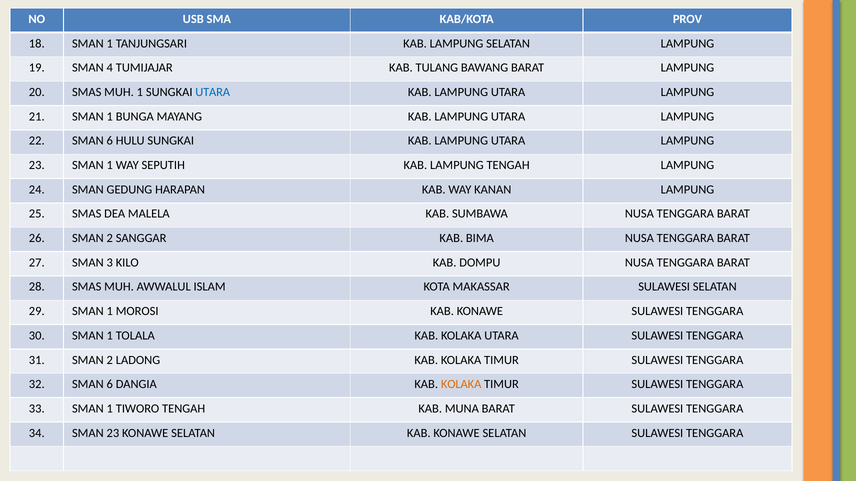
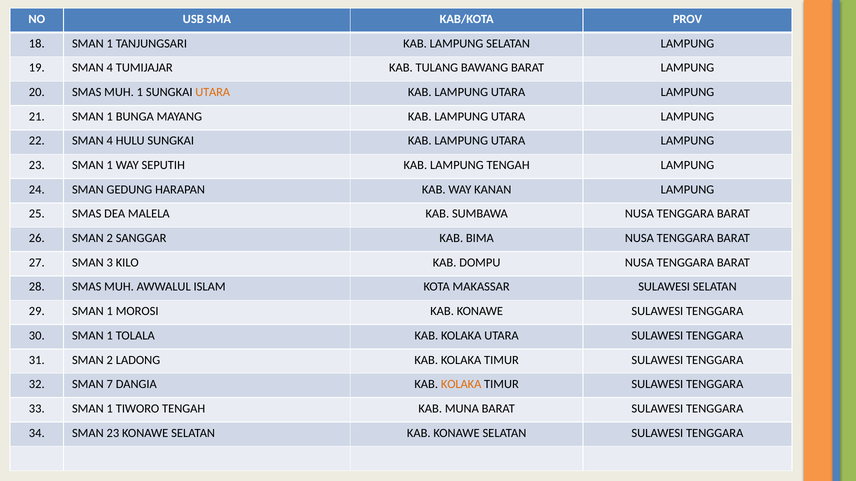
UTARA colour: blue -> orange (213, 92)
22 SMAN 6: 6 -> 4 (110, 141)
32 SMAN 6: 6 -> 7 (110, 385)
